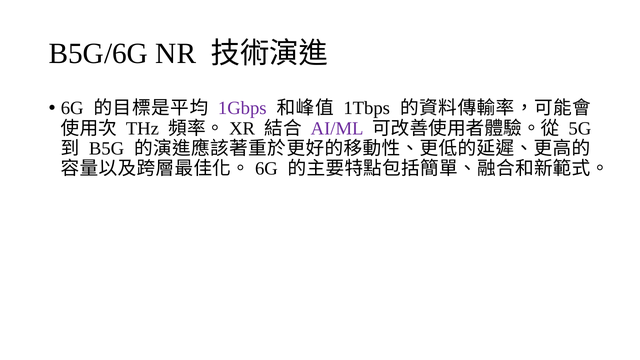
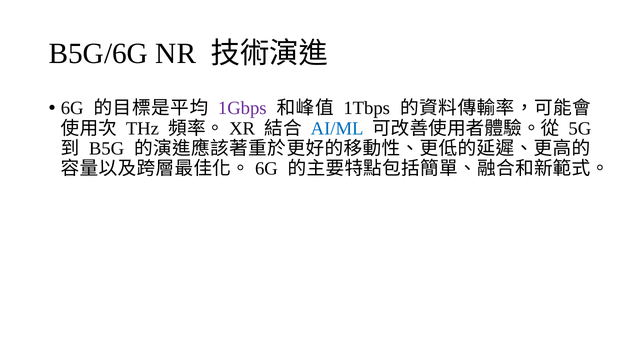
AI/ML colour: purple -> blue (337, 128)
